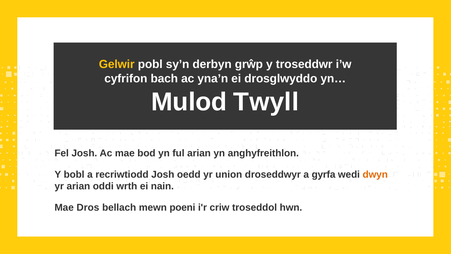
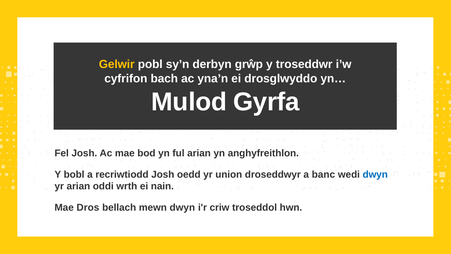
Twyll: Twyll -> Gyrfa (266, 102)
gyrfa: gyrfa -> banc (323, 174)
dwyn colour: orange -> blue (375, 174)
mewn poeni: poeni -> dwyn (182, 207)
